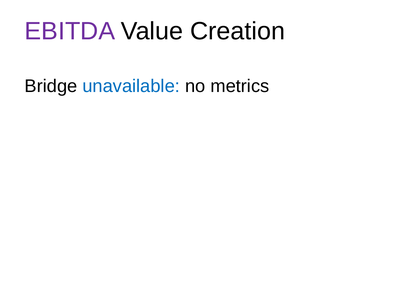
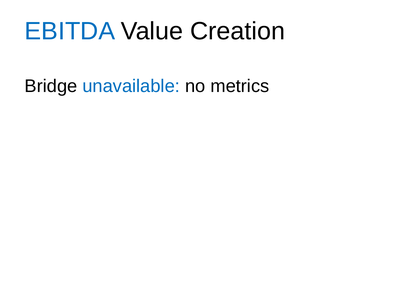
EBITDA colour: purple -> blue (70, 31)
